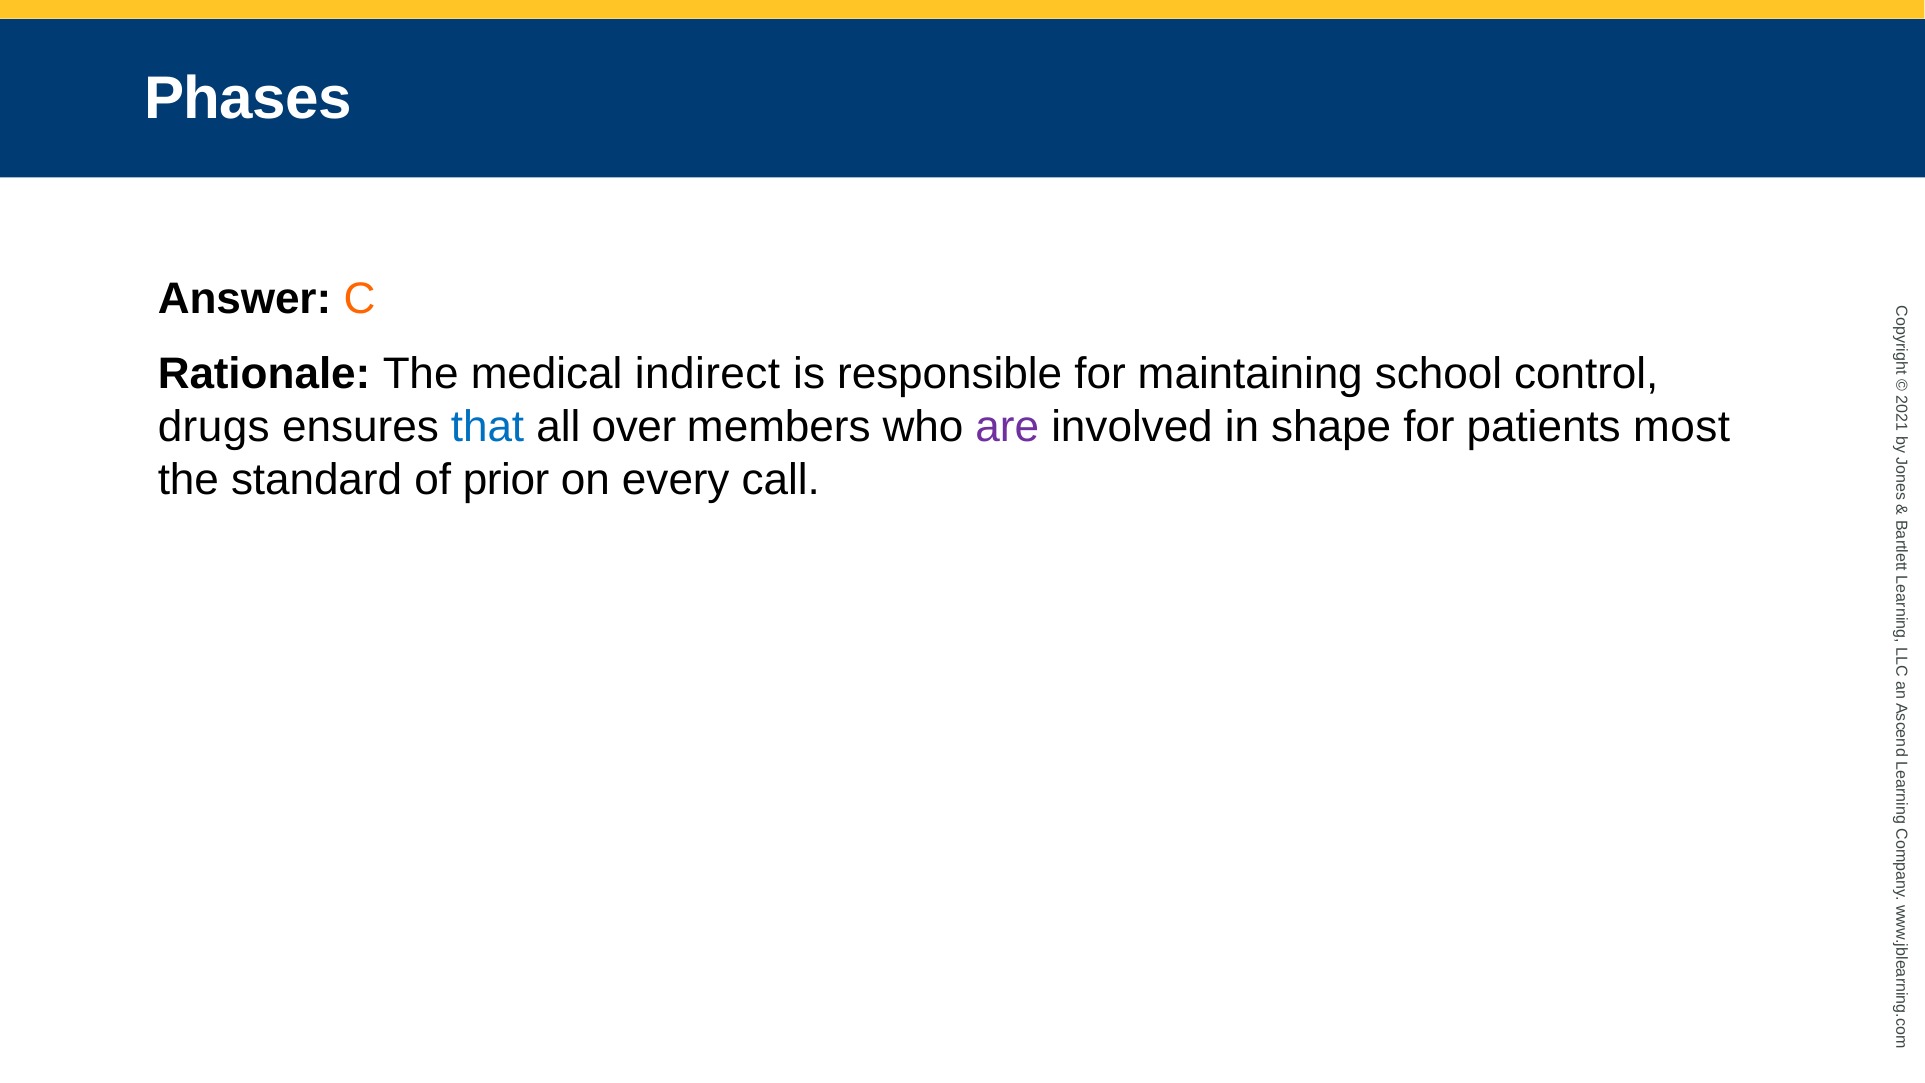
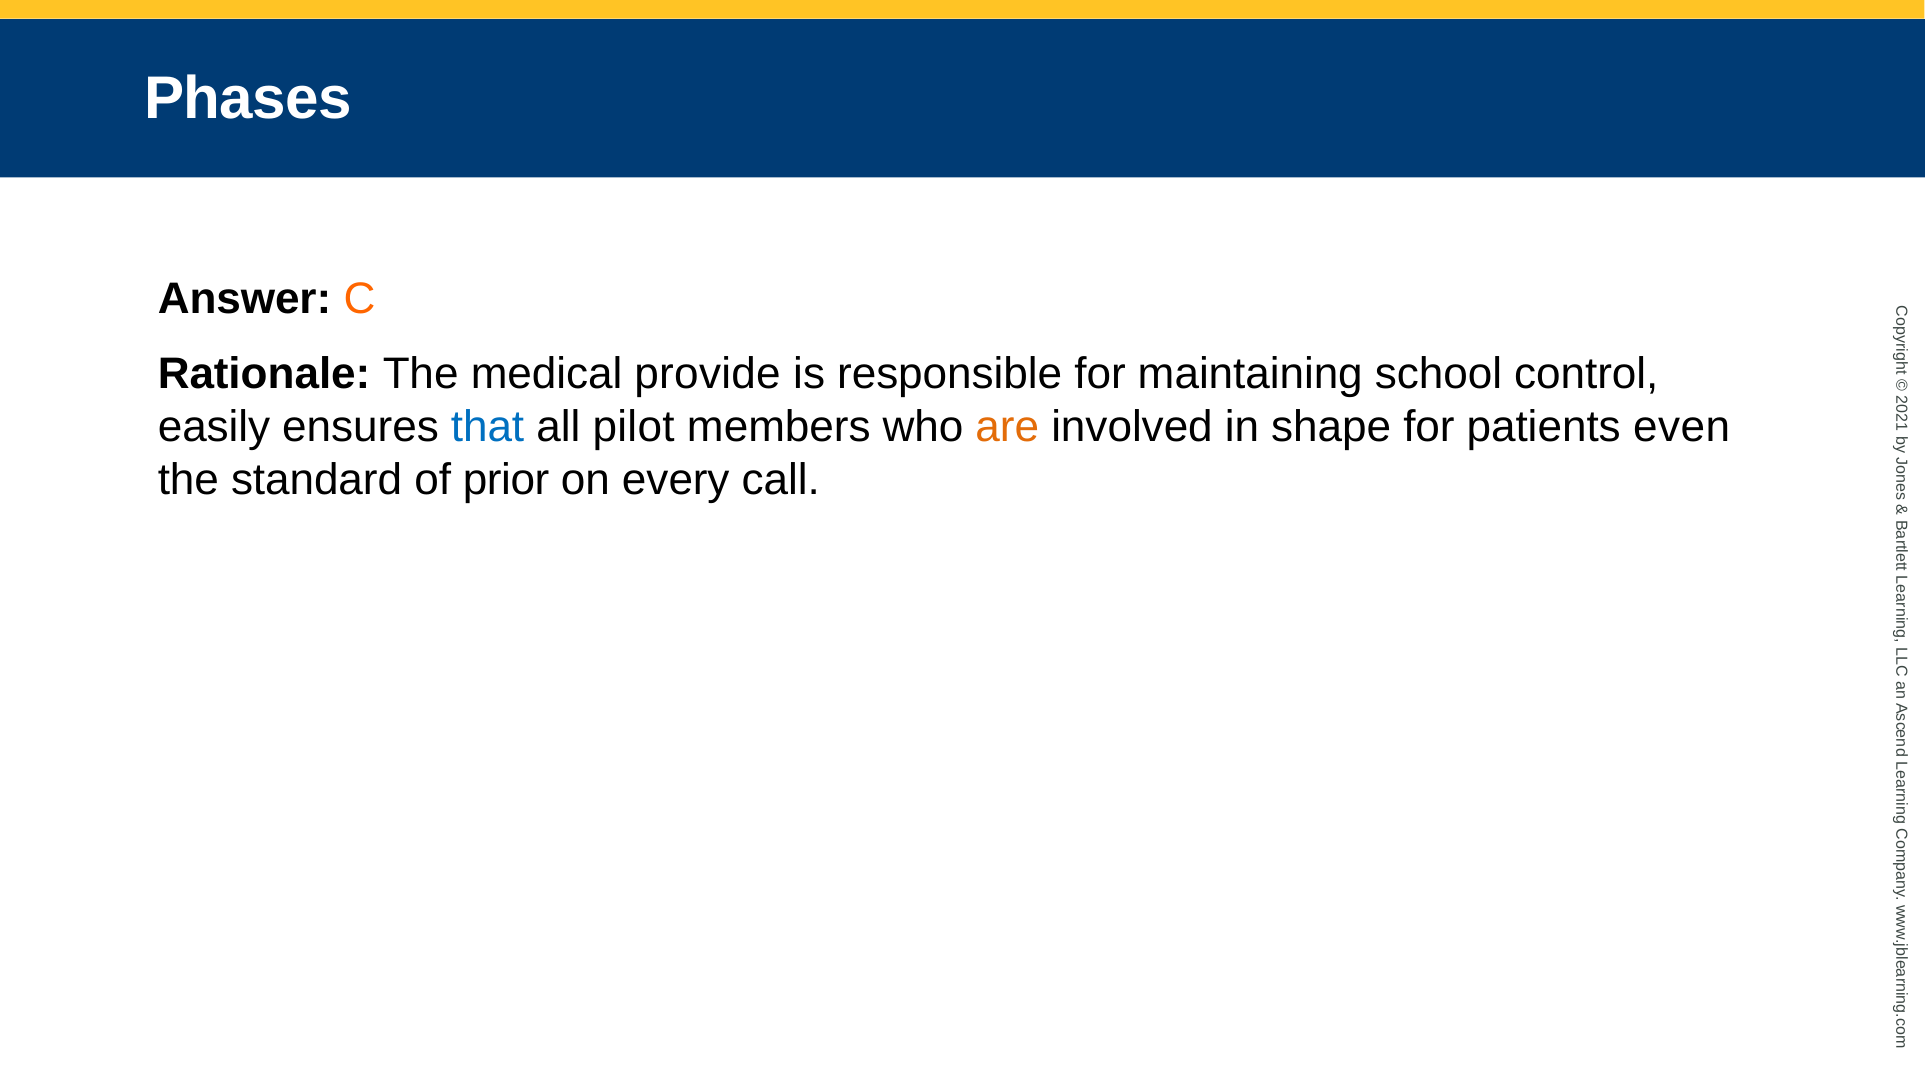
indirect: indirect -> provide (708, 374)
drugs: drugs -> easily (214, 427)
over: over -> pilot (634, 427)
are colour: purple -> orange (1007, 427)
most: most -> even (1682, 427)
